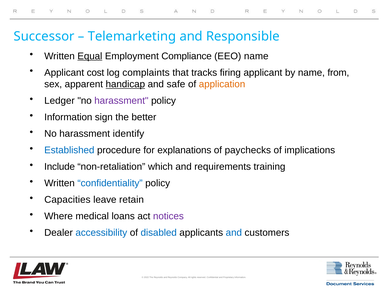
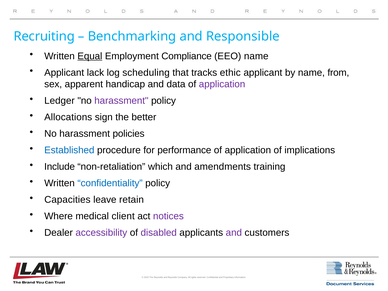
Successor: Successor -> Recruiting (44, 36)
Telemarketing: Telemarketing -> Benchmarking (132, 36)
cost: cost -> lack (95, 73)
complaints: complaints -> scheduling (146, 73)
firing: firing -> ethic (230, 73)
handicap underline: present -> none (125, 84)
safe: safe -> data (176, 84)
application colour: orange -> purple (222, 84)
Information: Information -> Allocations (68, 117)
identify: identify -> policies (129, 134)
explanations: explanations -> performance (184, 150)
paychecks: paychecks -> application (248, 150)
requirements: requirements -> amendments (223, 167)
loans: loans -> client (123, 216)
accessibility colour: blue -> purple (101, 233)
disabled colour: blue -> purple (159, 233)
and colour: blue -> purple (234, 233)
